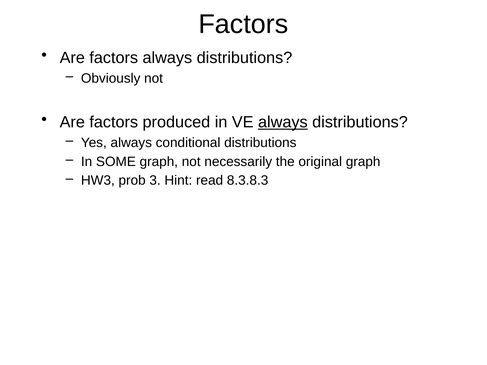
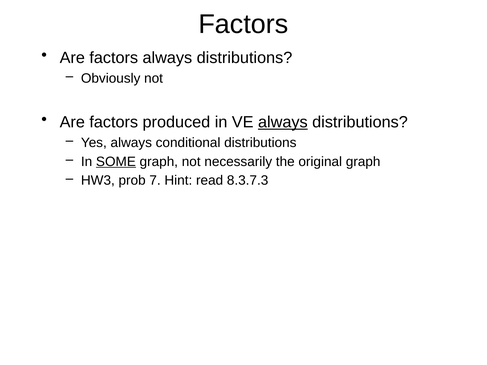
SOME underline: none -> present (116, 162)
3: 3 -> 7 (155, 181)
8.3.8.3: 8.3.8.3 -> 8.3.7.3 (248, 181)
